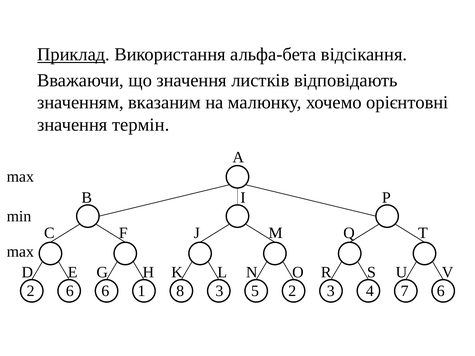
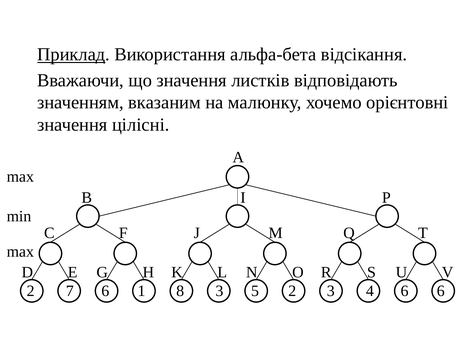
термін: термін -> цілісні (141, 125)
2 6: 6 -> 7 (70, 291)
4 7: 7 -> 6 (405, 291)
